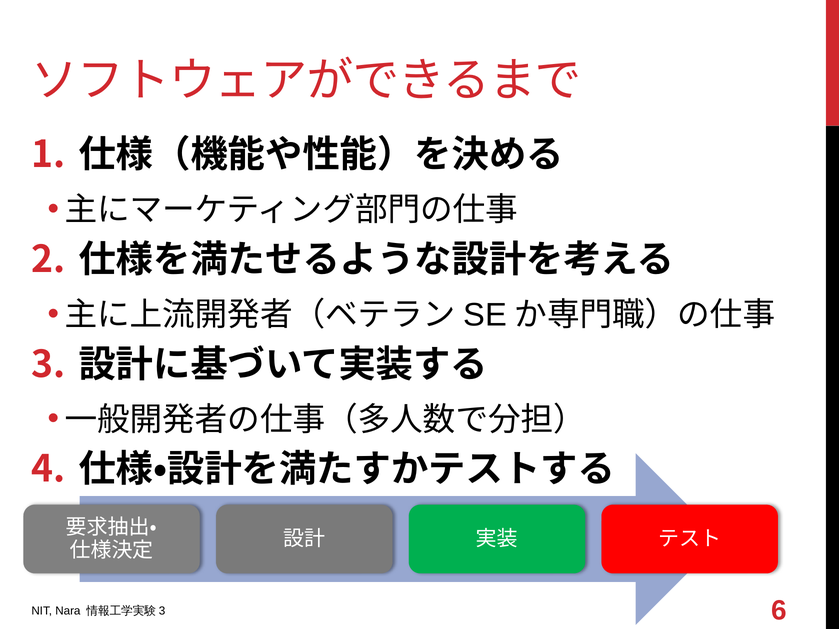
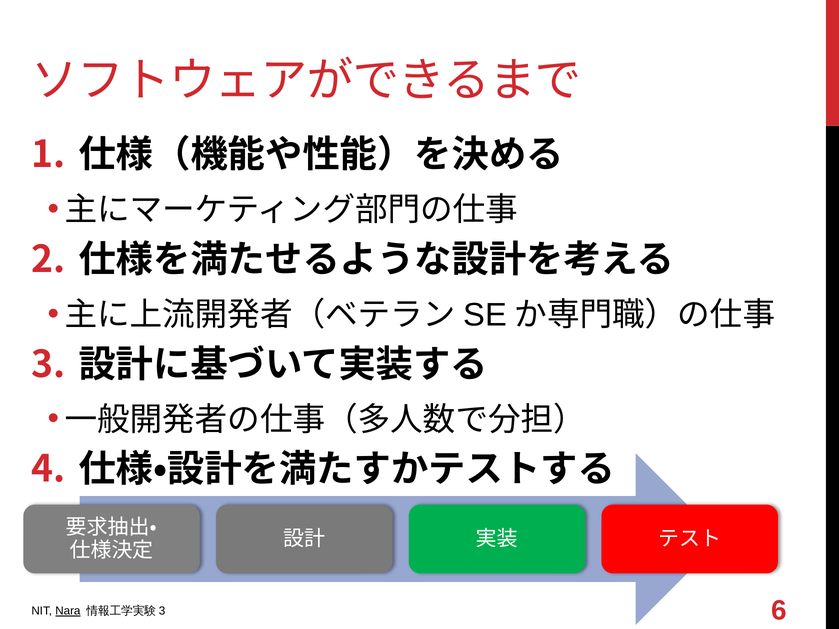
Nara underline: none -> present (68, 611)
